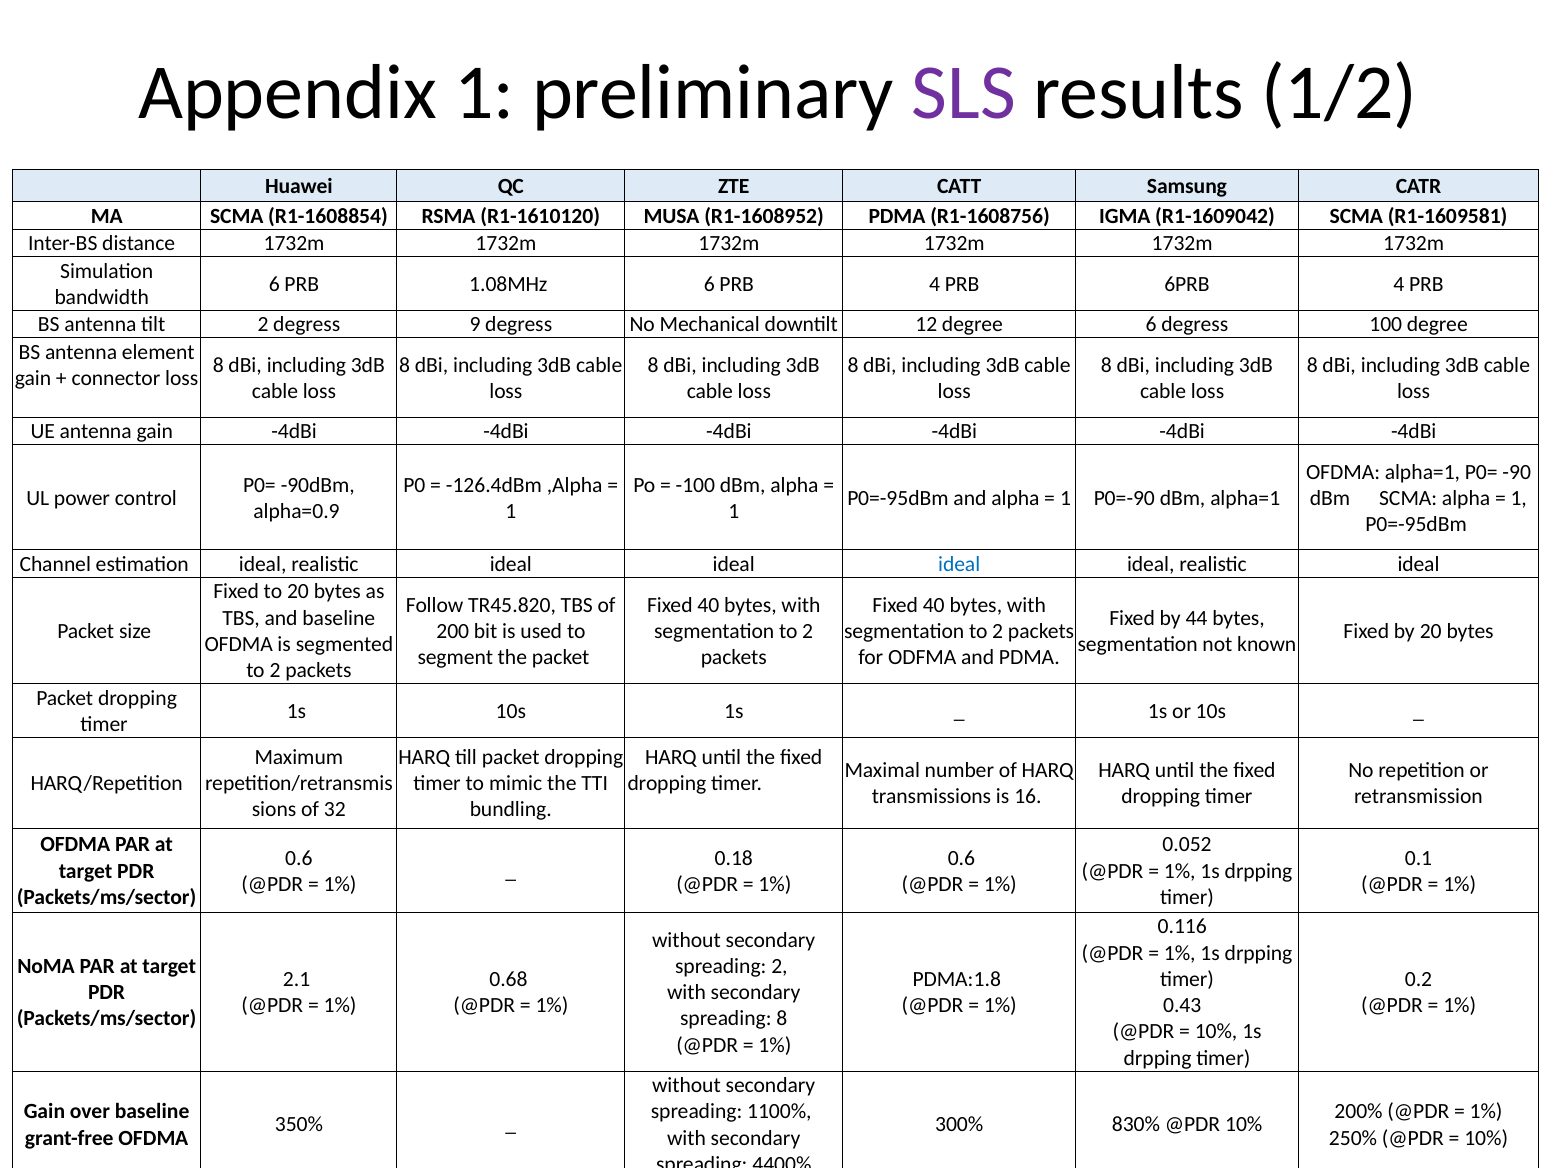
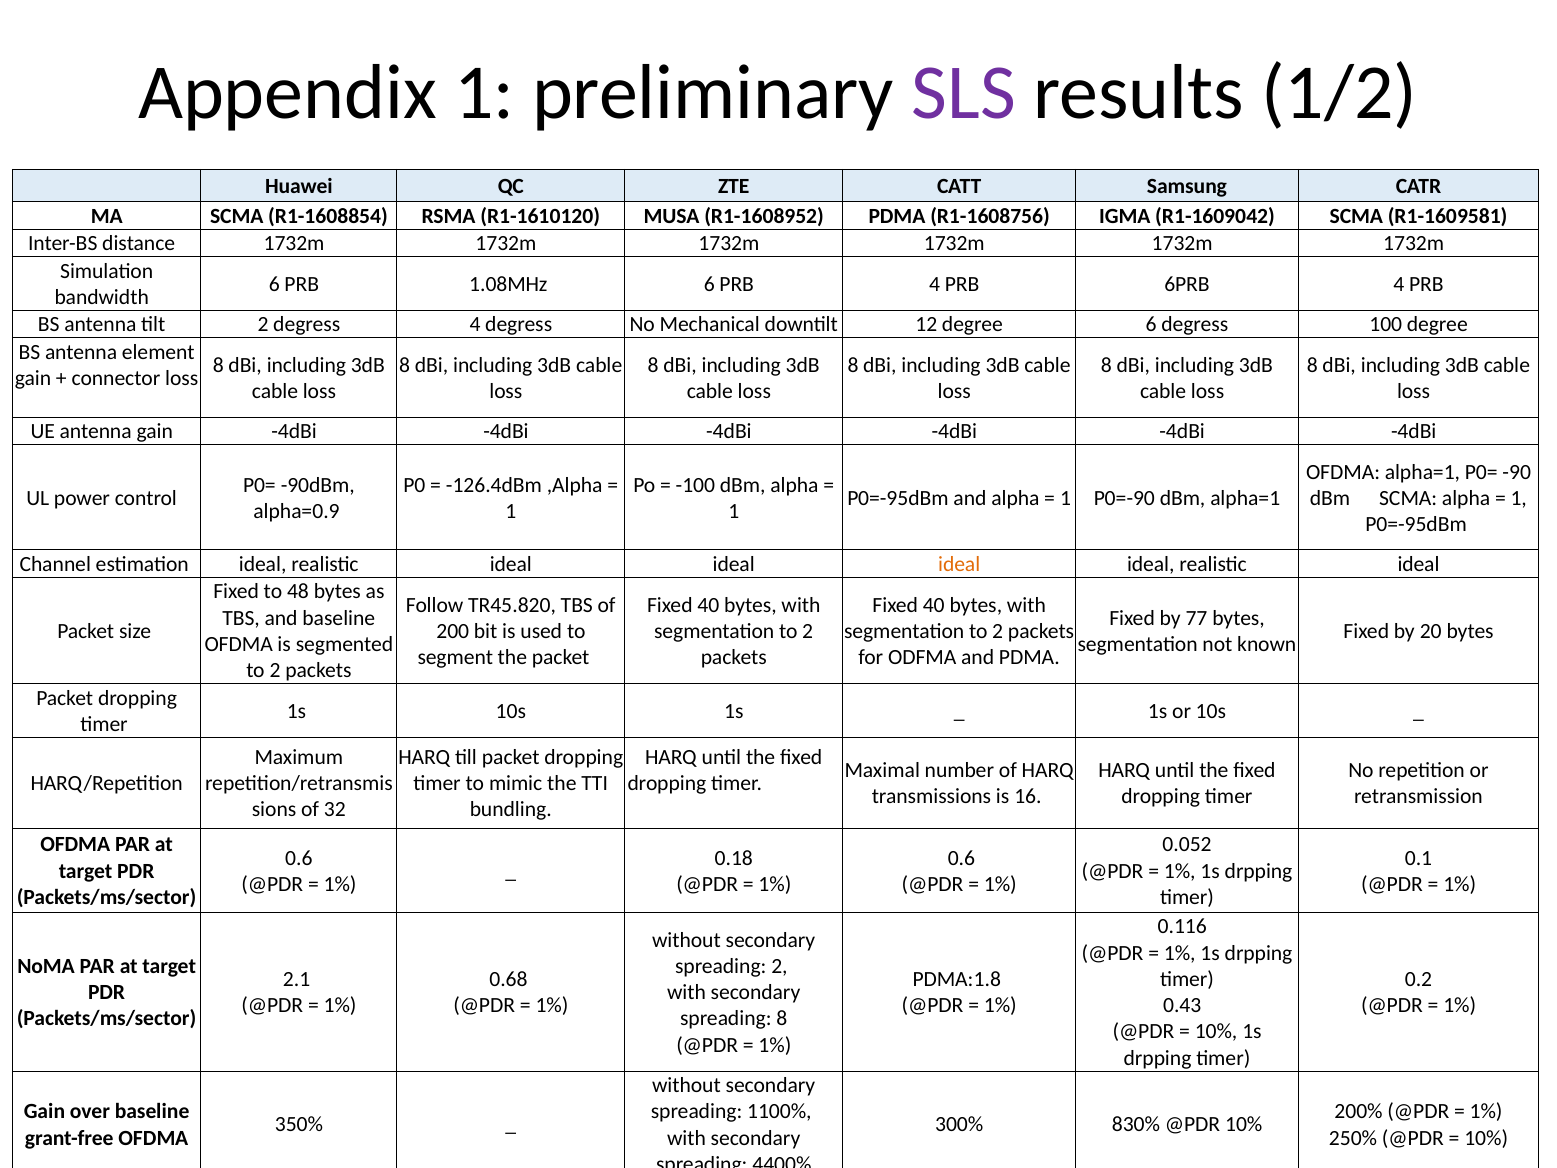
degress 9: 9 -> 4 (475, 324)
ideal colour: blue -> orange (959, 564)
to 20: 20 -> 48 (298, 592)
44: 44 -> 77 (1196, 618)
